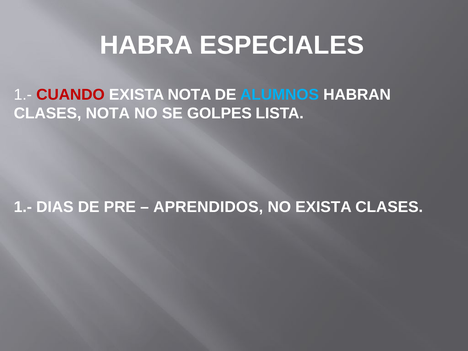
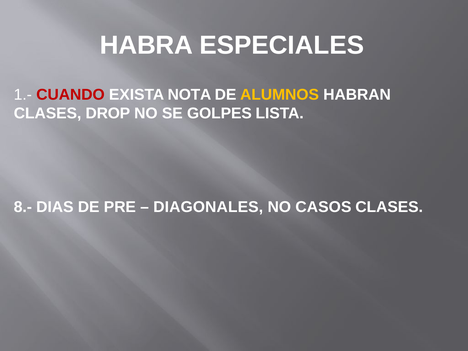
ALUMNOS colour: light blue -> yellow (280, 95)
CLASES NOTA: NOTA -> DROP (108, 113)
1.-: 1.- -> 8.- (23, 207)
APRENDIDOS: APRENDIDOS -> DIAGONALES (208, 207)
NO EXISTA: EXISTA -> CASOS (323, 207)
